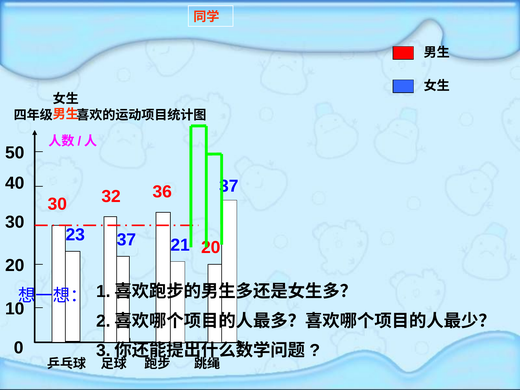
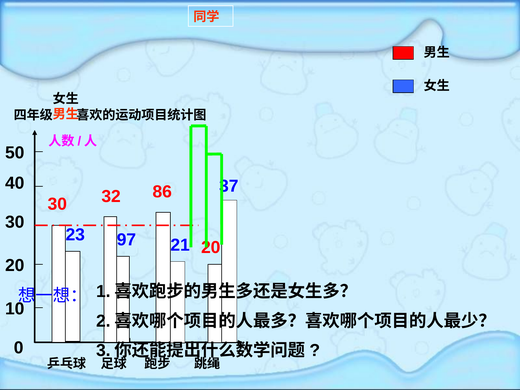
36: 36 -> 86 (162, 192)
23 37: 37 -> 97 (126, 240)
